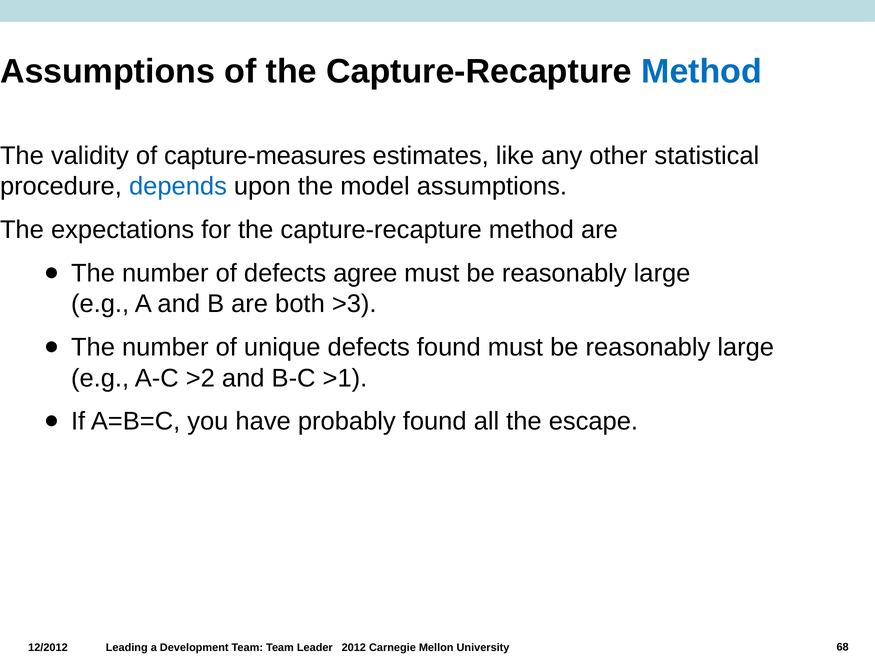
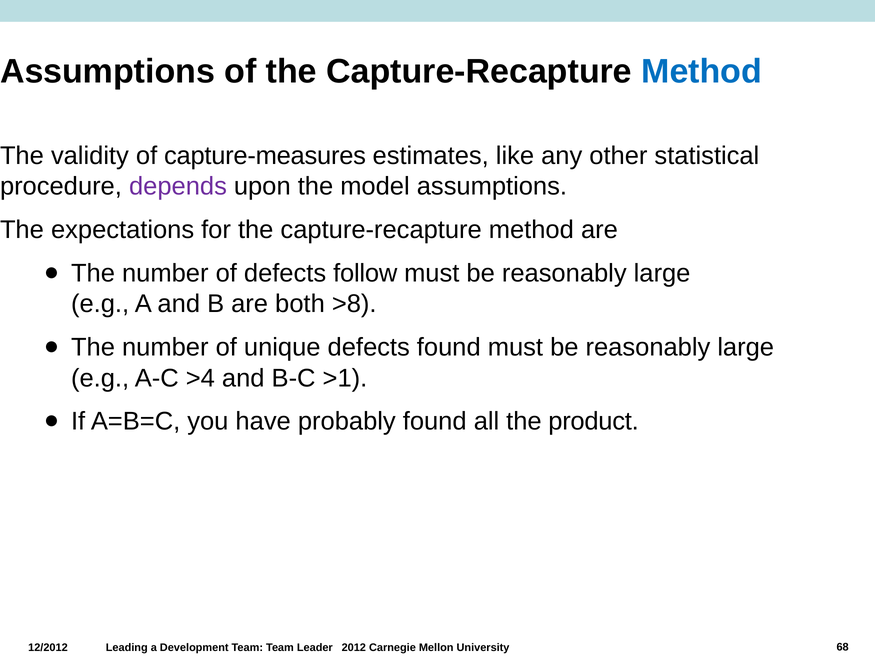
depends colour: blue -> purple (178, 186)
agree: agree -> follow (365, 273)
>3: >3 -> >8 (354, 304)
>2: >2 -> >4 (200, 378)
escape: escape -> product (594, 421)
